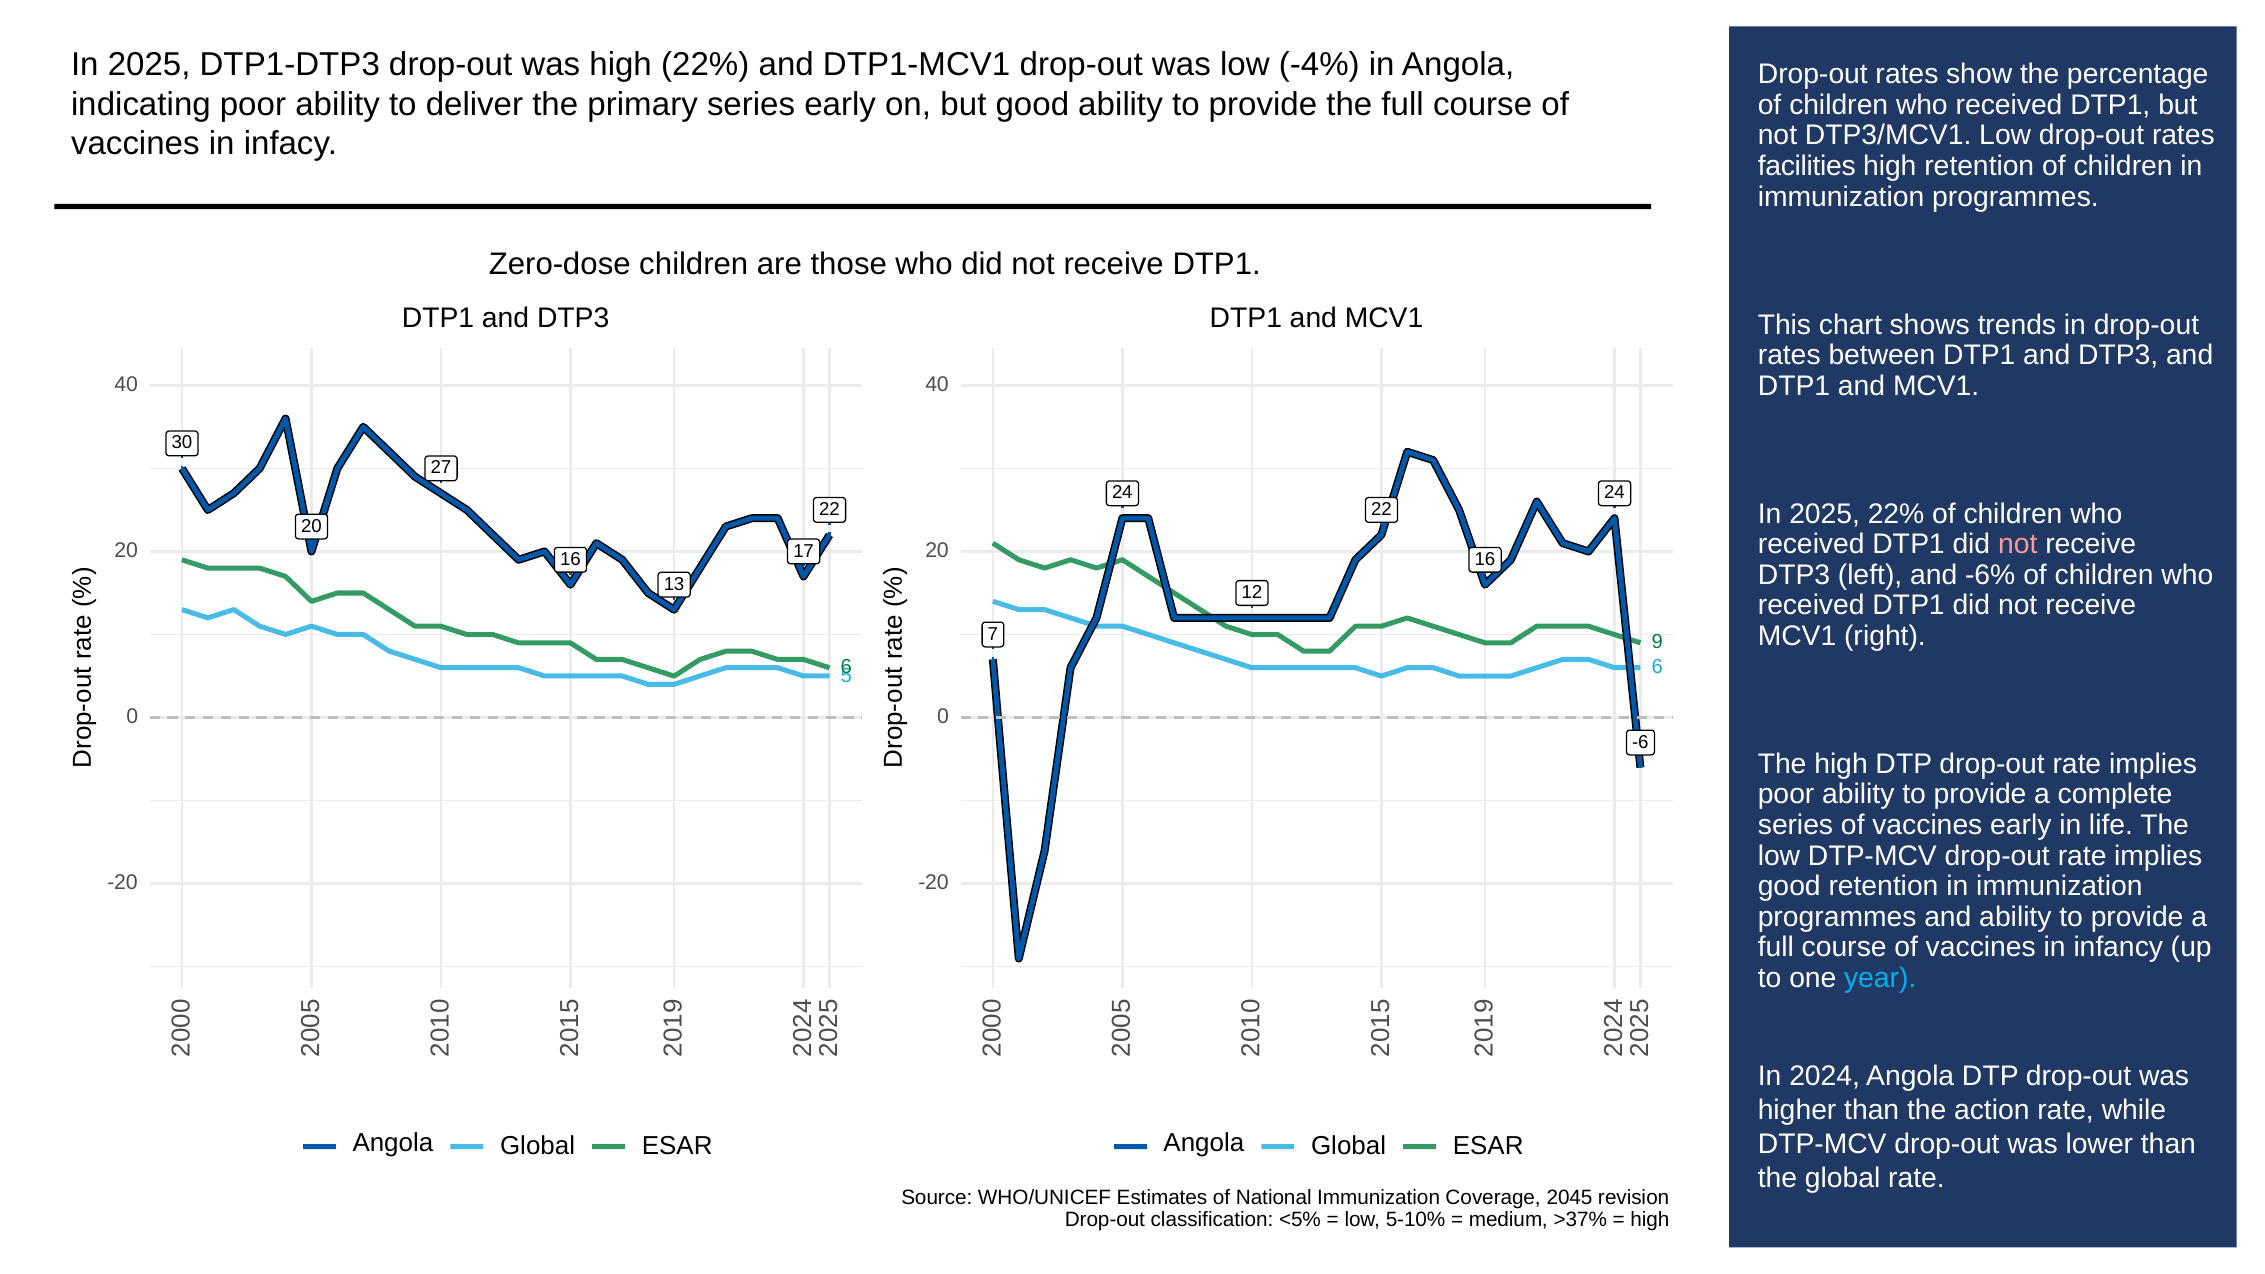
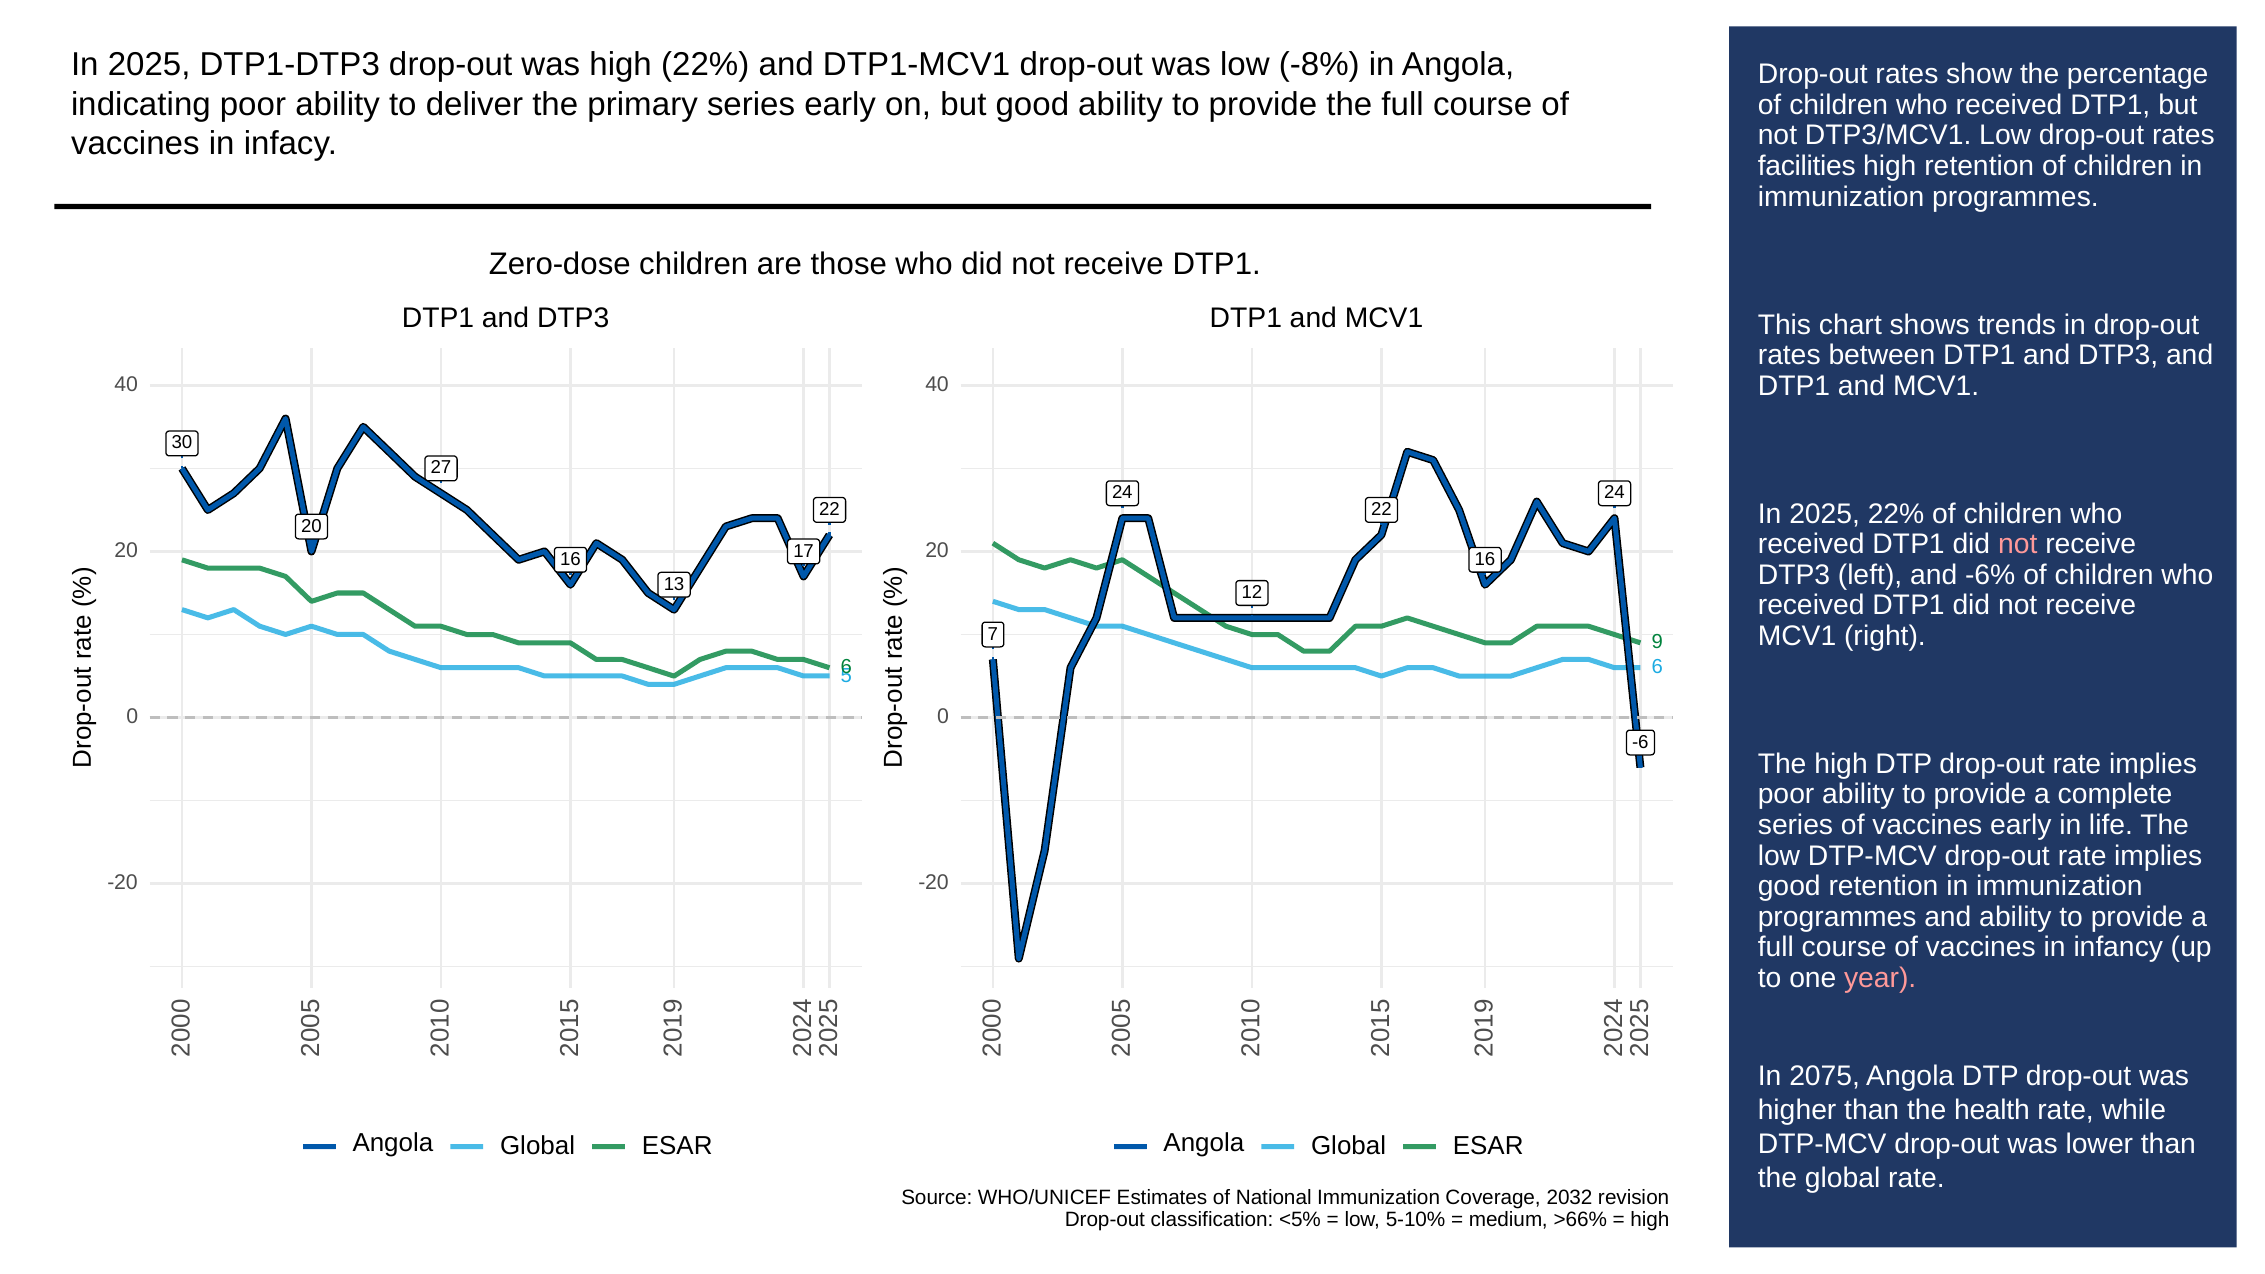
-4%: -4% -> -8% (1319, 64)
year colour: light blue -> pink (1880, 978)
2024: 2024 -> 2075 (1825, 1076)
action: action -> health (1992, 1110)
2045: 2045 -> 2032 (1569, 1197)
>37%: >37% -> >66% (1580, 1220)
